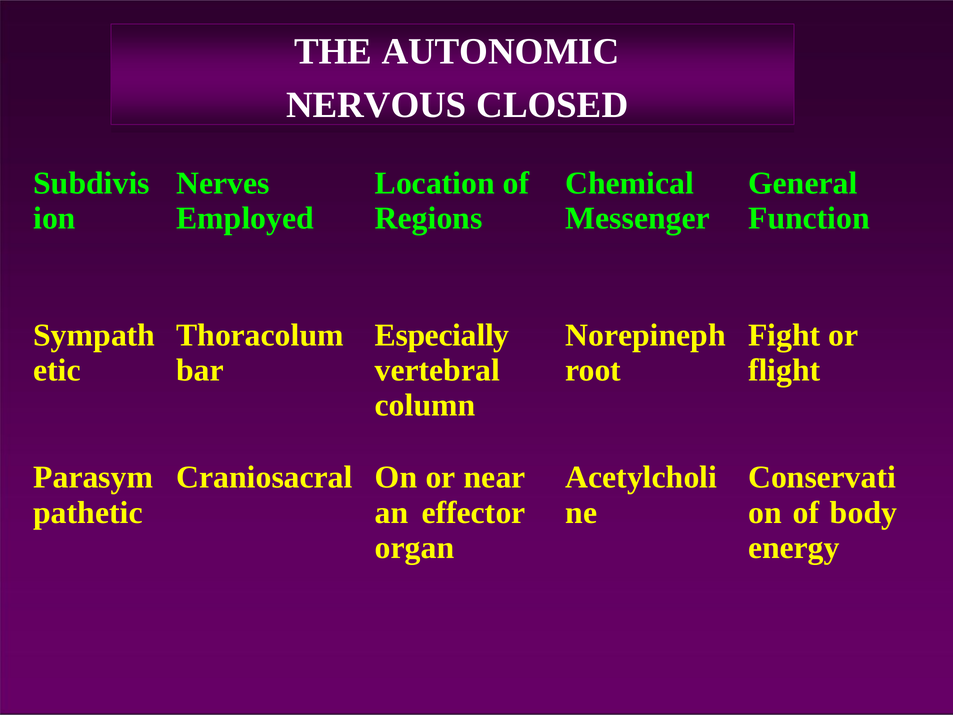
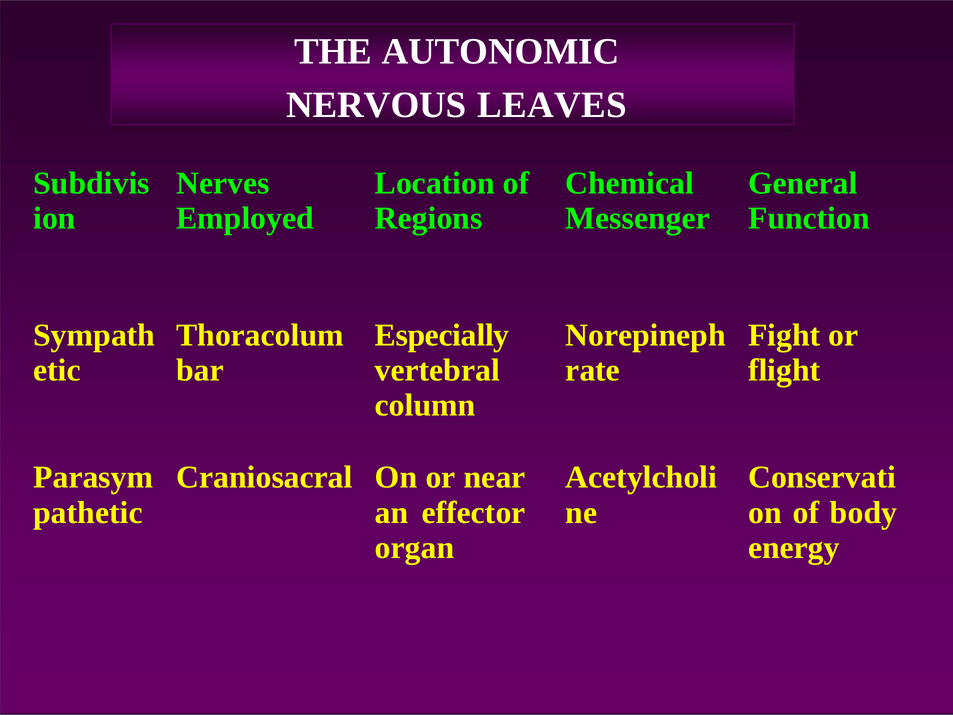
CLOSED: CLOSED -> LEAVES (552, 105)
root: root -> rate (593, 370)
